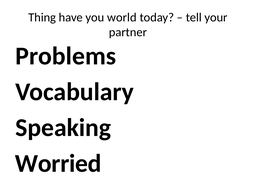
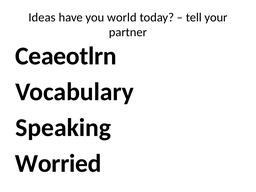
Thing: Thing -> Ideas (42, 17)
Problems: Problems -> Ceaeotlrn (66, 56)
